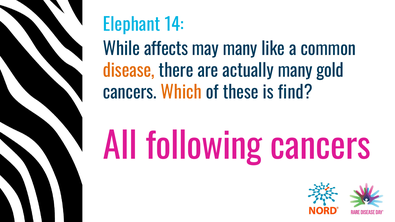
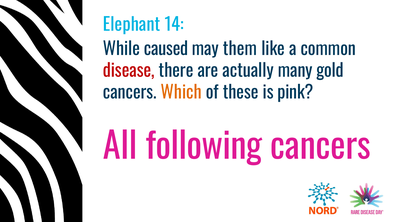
affects: affects -> caused (166, 49)
may many: many -> them (240, 49)
disease colour: orange -> red (129, 71)
find: find -> pink (295, 93)
